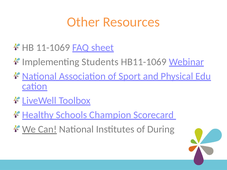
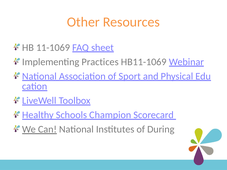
Students: Students -> Practices (100, 62)
